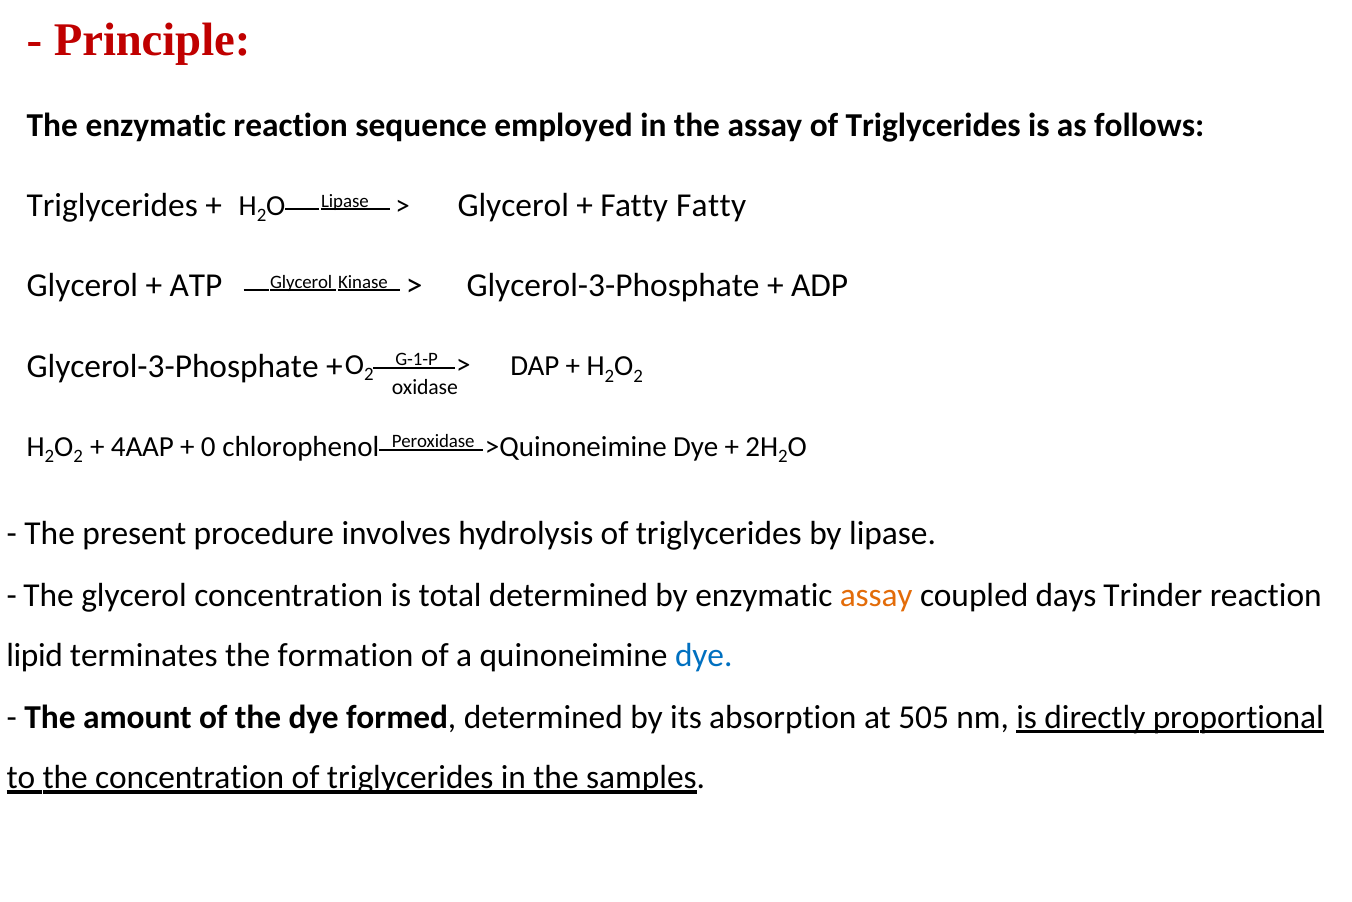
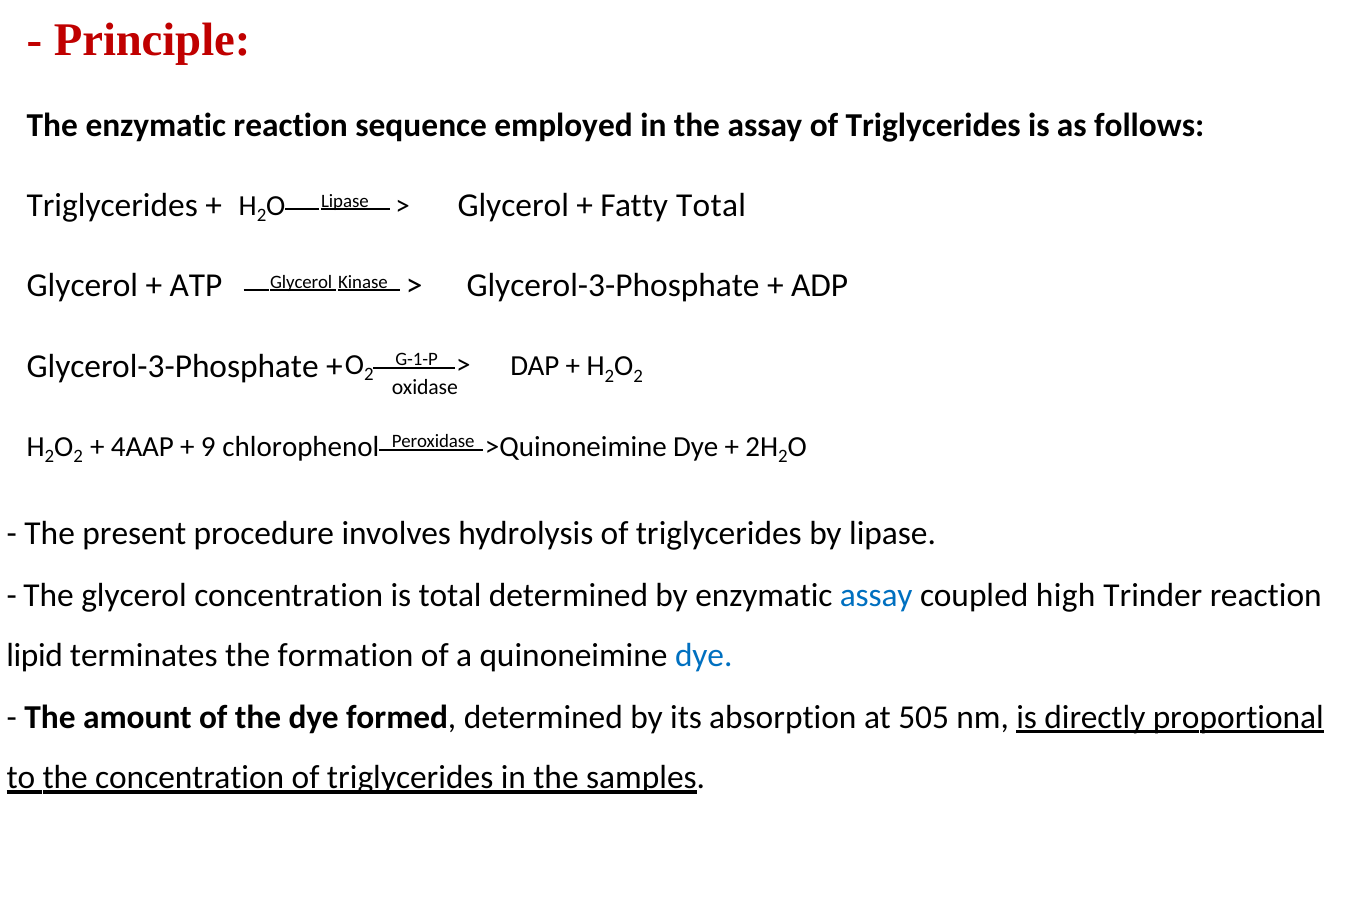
Fatty Fatty: Fatty -> Total (711, 206)
0: 0 -> 9 (208, 446)
assay colour: orange -> blue (876, 595)
days: days -> high (1066, 595)
